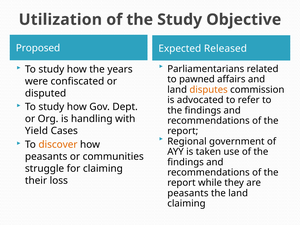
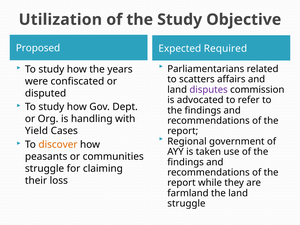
Released: Released -> Required (225, 48)
pawned: pawned -> scatters (197, 79)
disputes colour: orange -> purple (209, 90)
peasants: peasants -> farmland (188, 193)
claiming: claiming -> struggle (186, 203)
